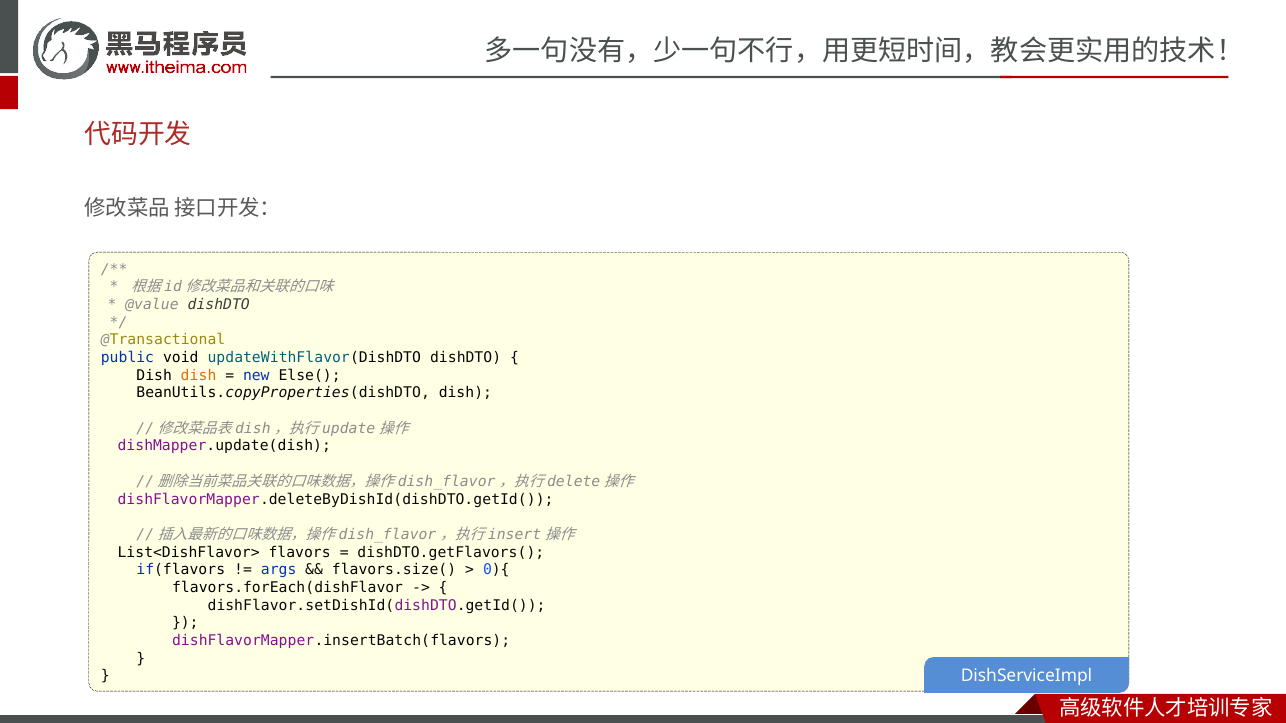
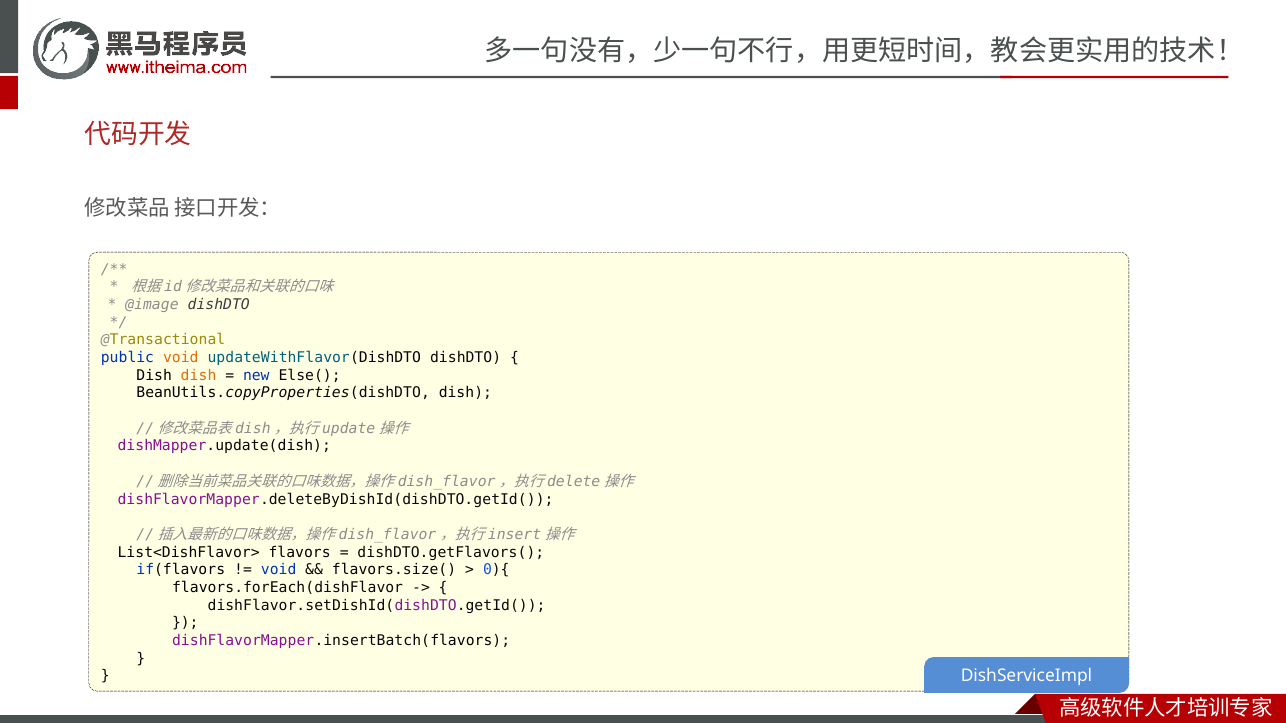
@value: @value -> @image (152, 305)
void colour: black -> orange (181, 358)
args: args -> void (279, 570)
